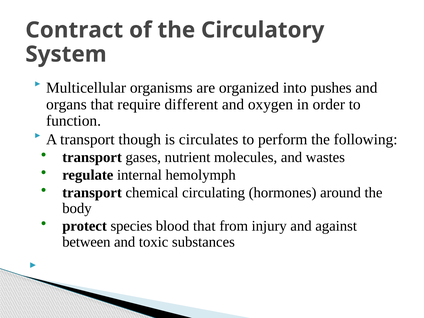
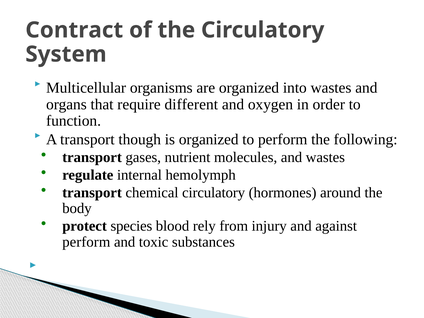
into pushes: pushes -> wastes (331, 88)
is circulates: circulates -> organized (209, 140)
chemical circulating: circulating -> circulatory (214, 193)
blood that: that -> rely (204, 226)
between: between -> perform (86, 242)
